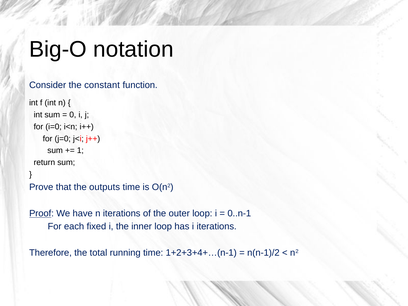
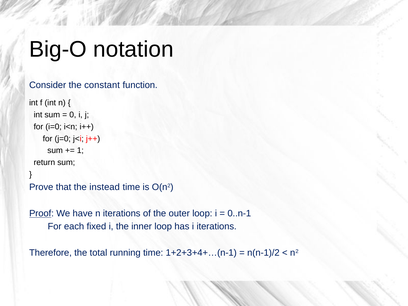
outputs: outputs -> instead (105, 187)
